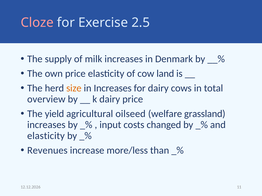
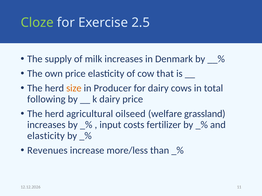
Cloze colour: pink -> light green (37, 23)
land: land -> that (165, 74)
in Increases: Increases -> Producer (113, 88)
overview: overview -> following (46, 99)
yield: yield -> herd (54, 114)
changed: changed -> fertilizer (164, 125)
